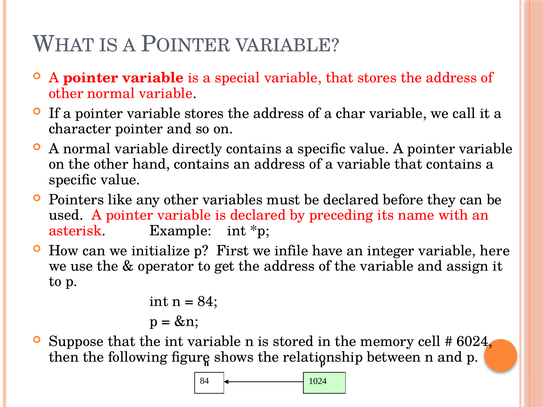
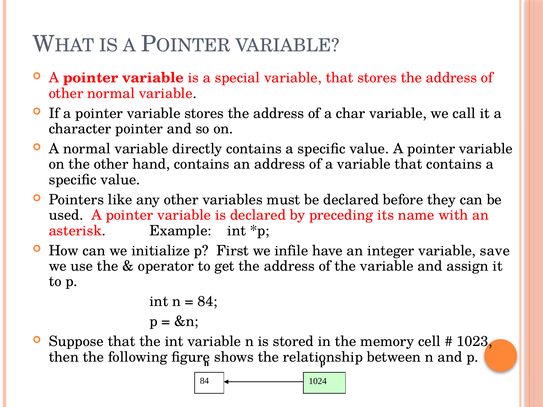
here: here -> save (495, 251)
6024: 6024 -> 1023 (475, 342)
